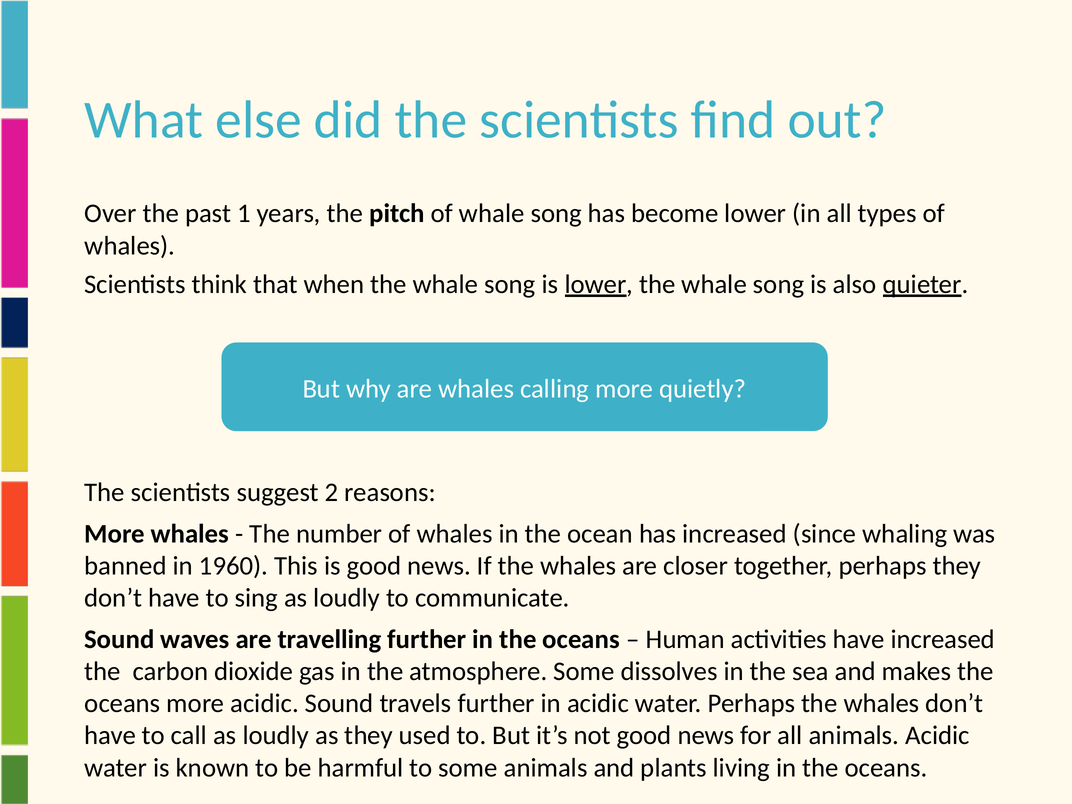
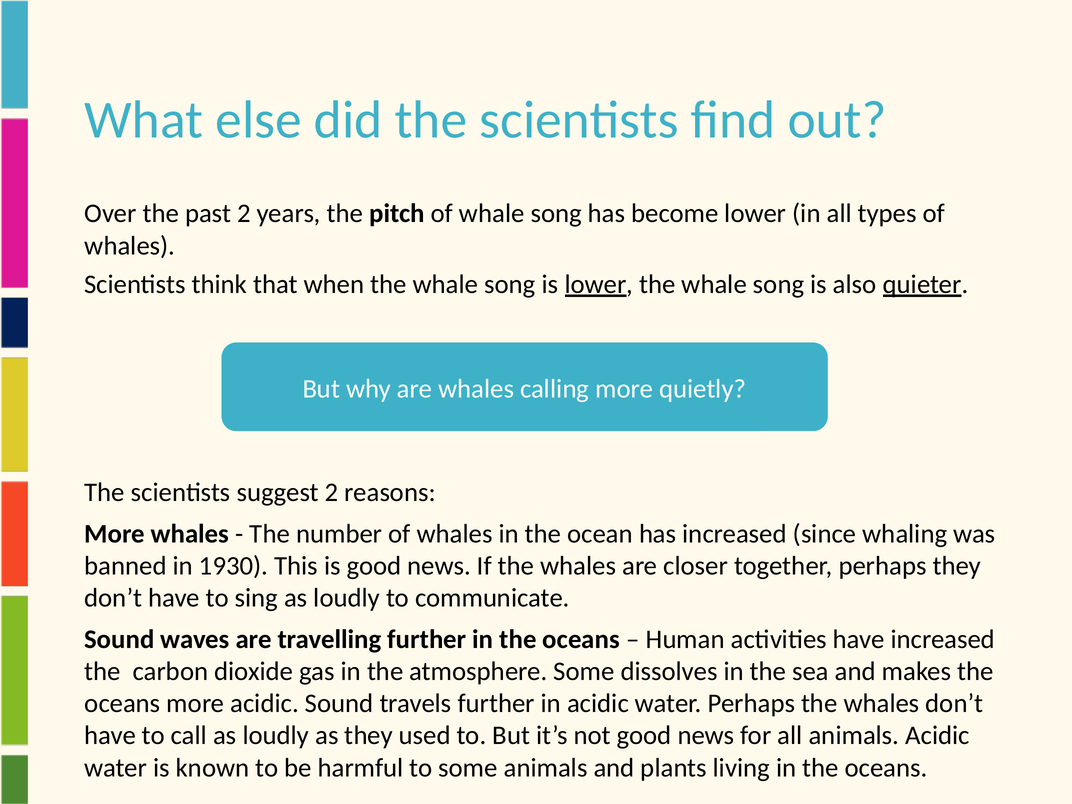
past 1: 1 -> 2 (244, 214)
1960: 1960 -> 1930 (234, 566)
